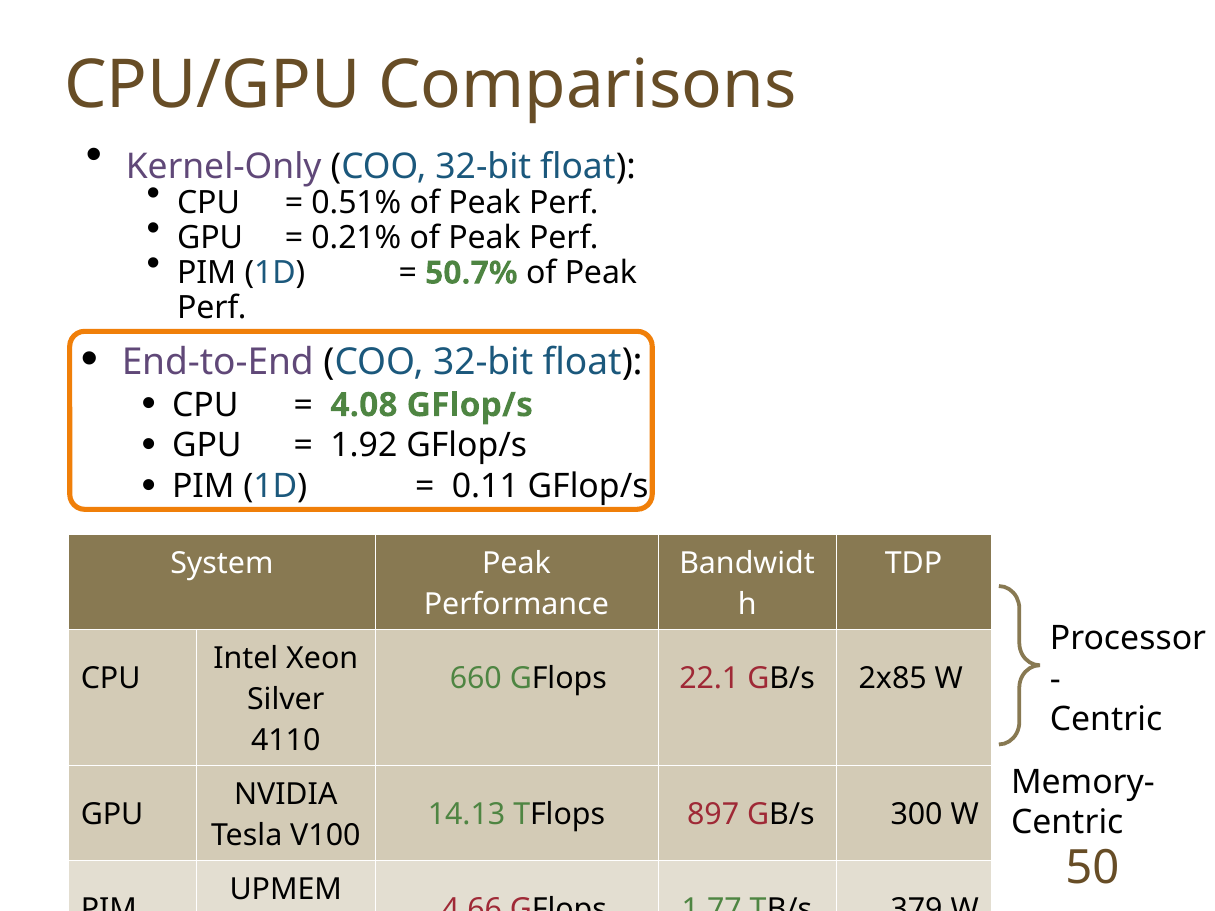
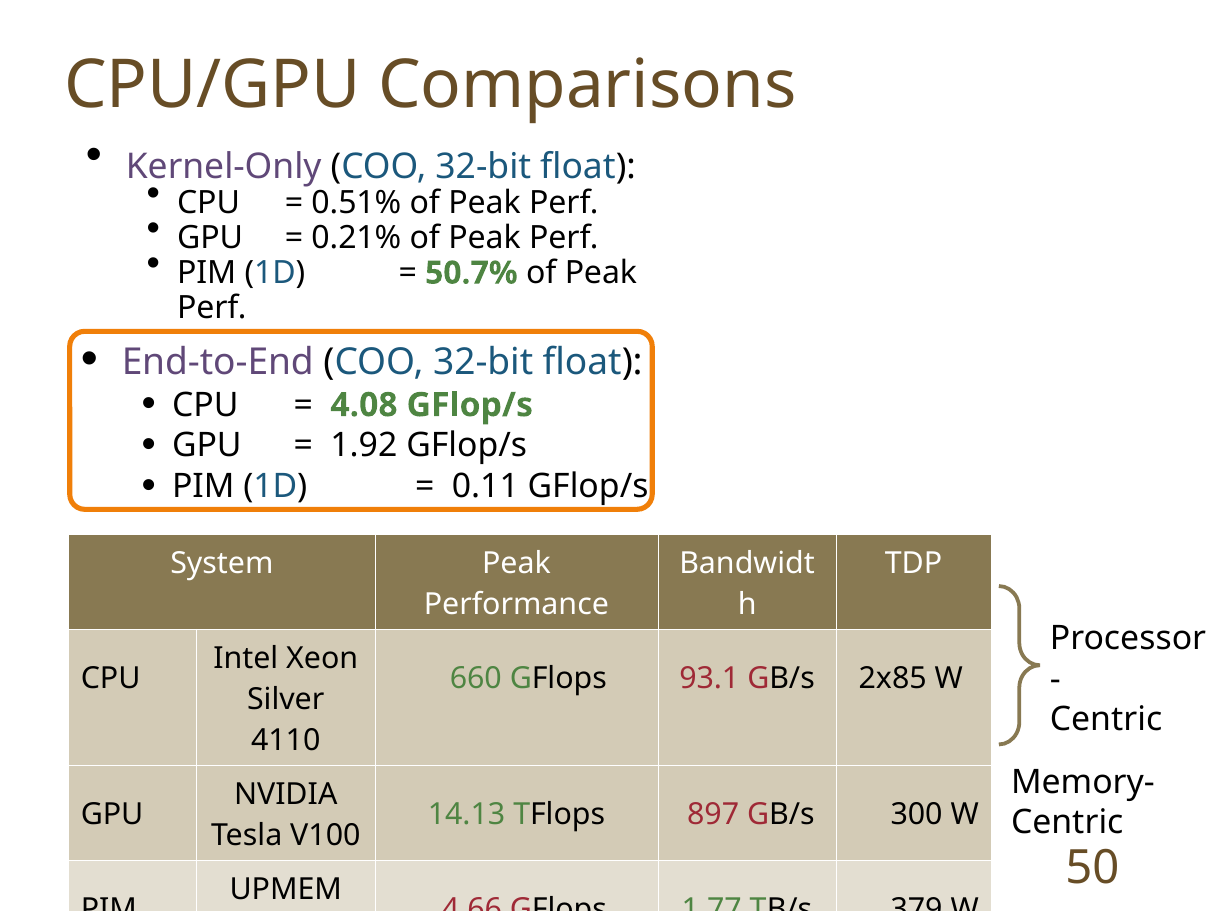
22.1: 22.1 -> 93.1 (709, 679)
